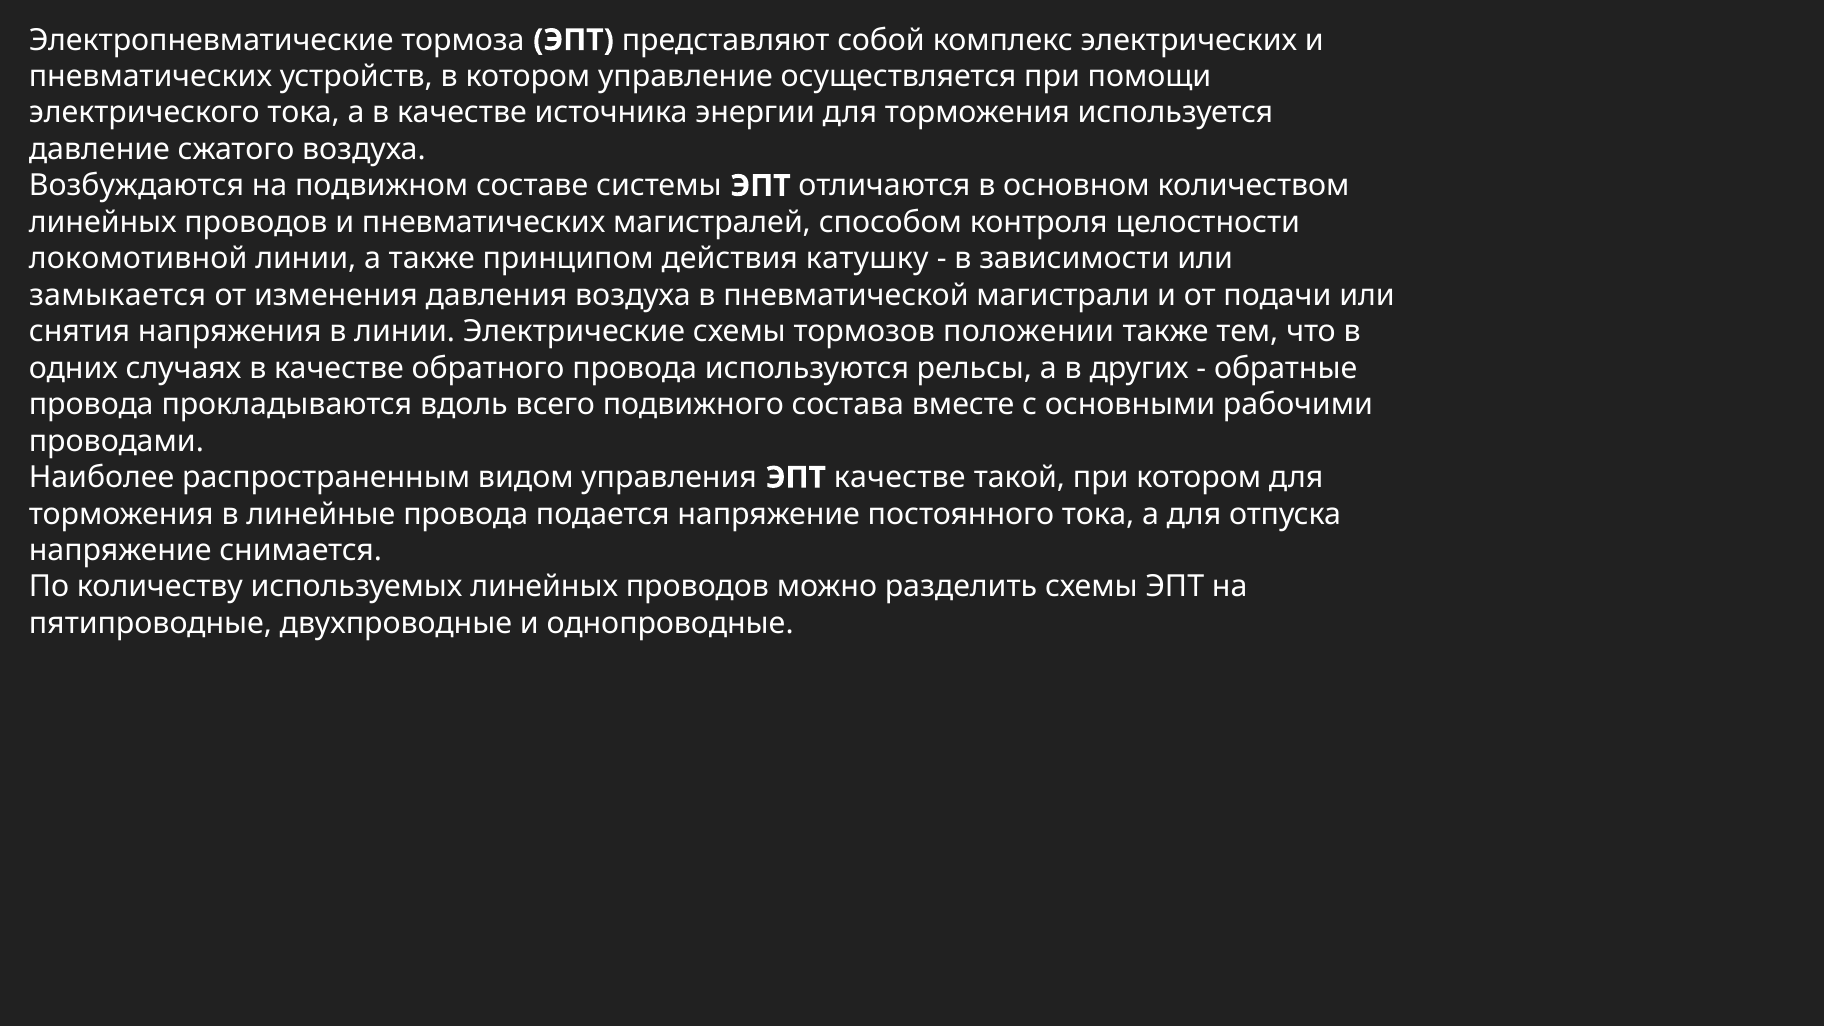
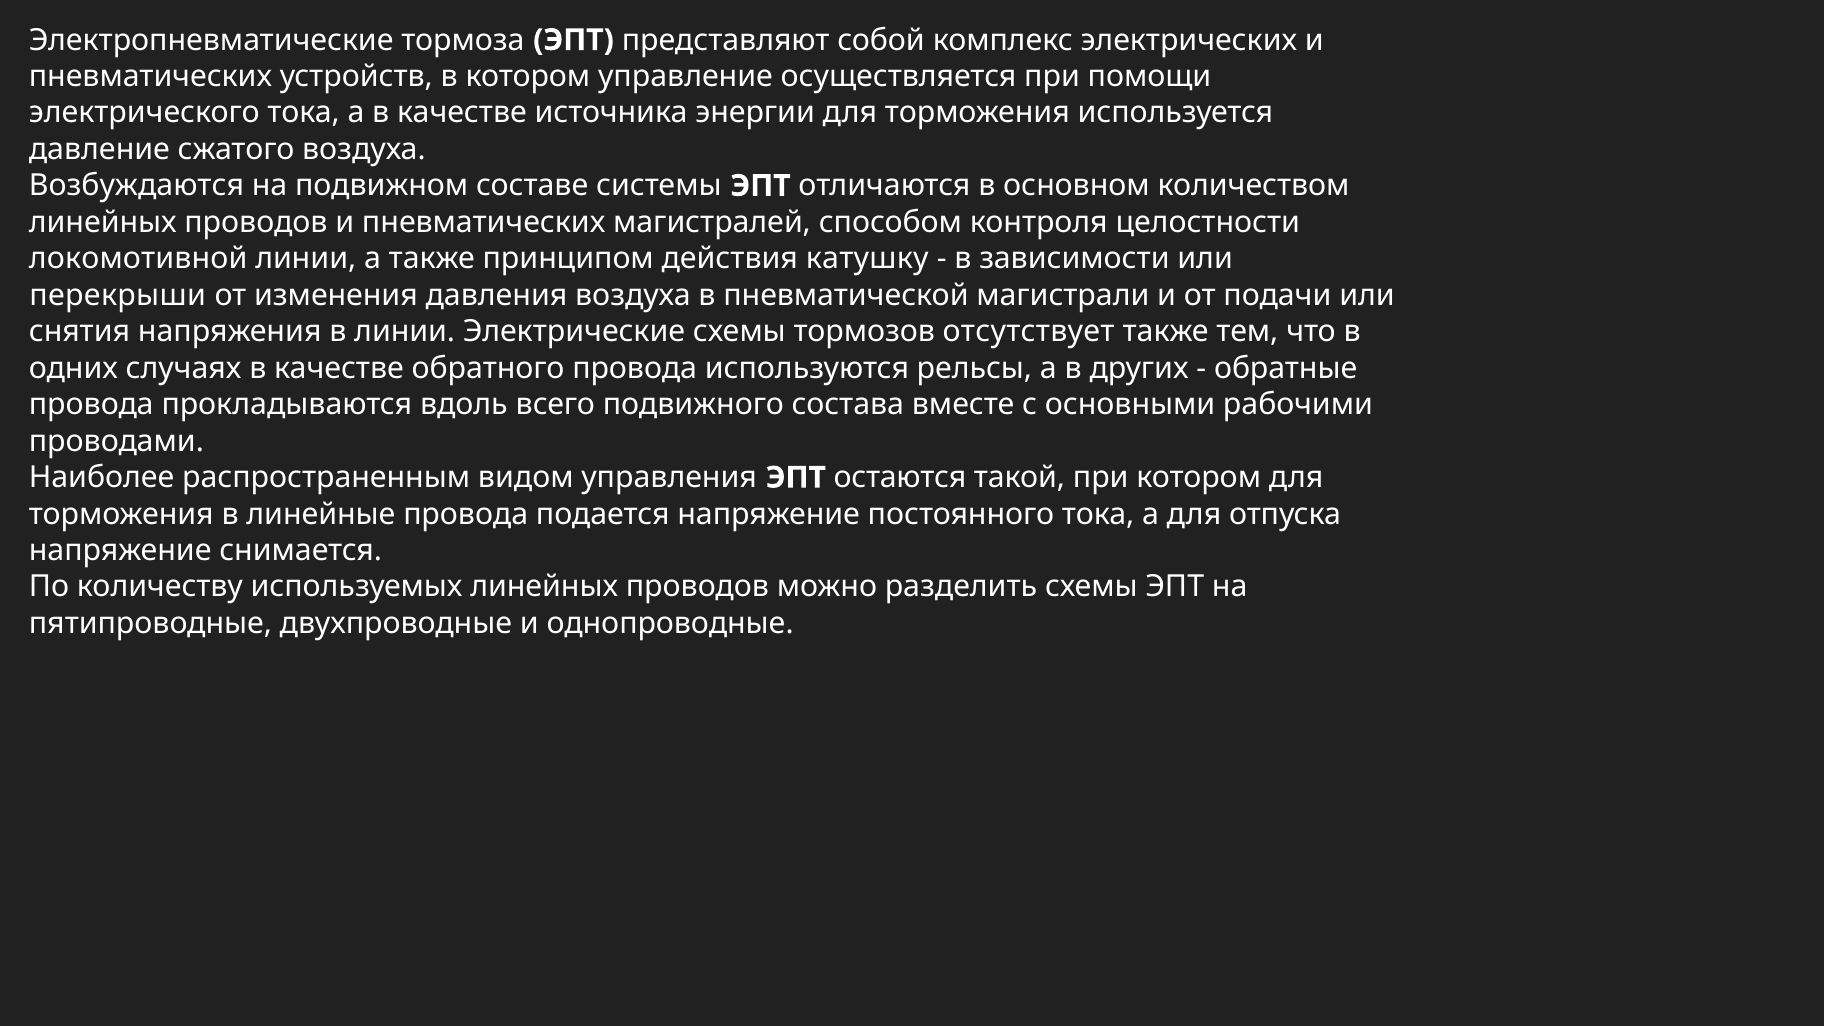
замыкается: замыкается -> перекрыши (118, 295)
положении: положении -> отсутствует (1029, 332)
ЭПТ качестве: качестве -> остаются (900, 478)
